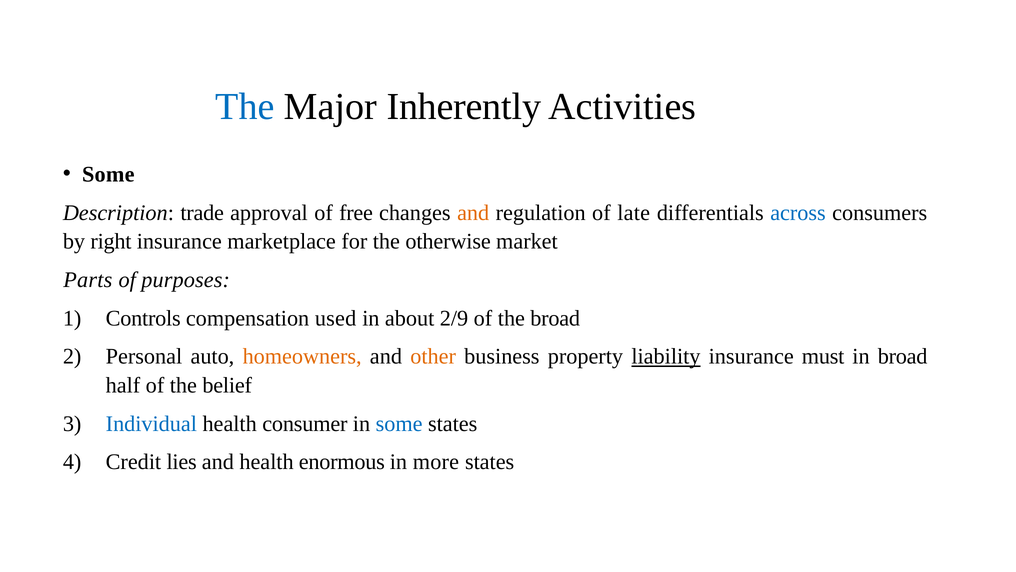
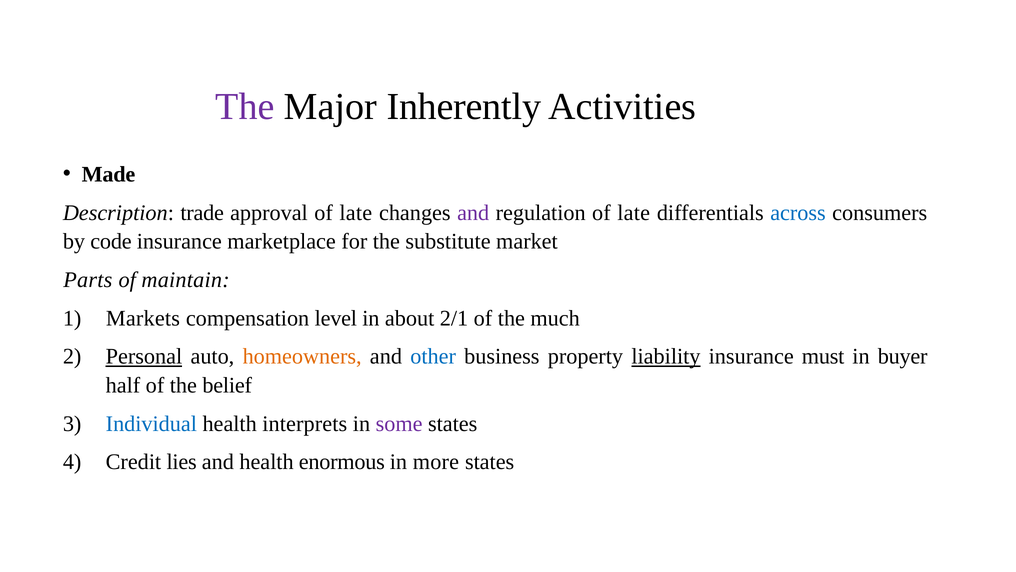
The colour: blue -> purple (245, 106)
Some: Some -> Made (109, 174)
approval of free: free -> late (356, 213)
and colour: orange -> purple (473, 213)
right: right -> code (111, 241)
otherwise: otherwise -> substitute (448, 241)
purposes: purposes -> maintain (186, 280)
Controls: Controls -> Markets (143, 318)
used: used -> level (336, 318)
2/9: 2/9 -> 2/1 (454, 318)
the broad: broad -> much (555, 318)
Personal underline: none -> present (144, 356)
other colour: orange -> blue (433, 356)
in broad: broad -> buyer (903, 356)
consumer: consumer -> interprets (305, 423)
some colour: blue -> purple (399, 423)
